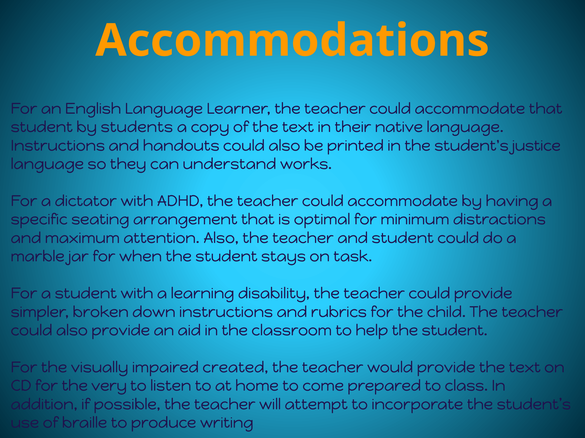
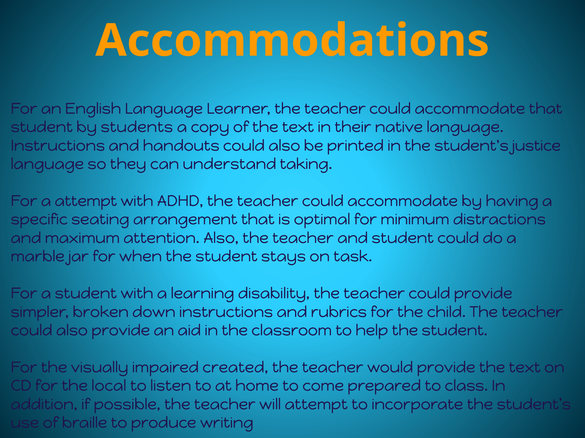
works: works -> taking (306, 164)
a dictator: dictator -> attempt (86, 201)
very: very -> local (109, 387)
